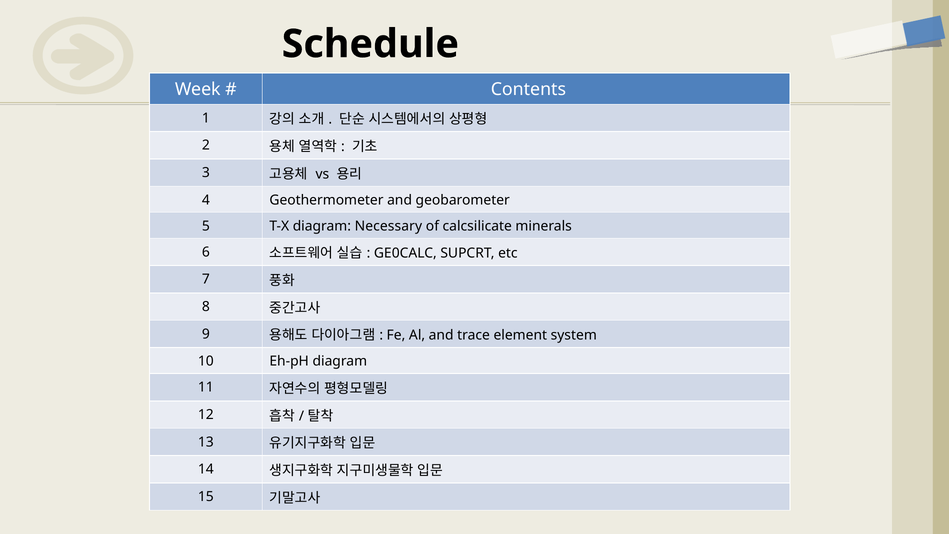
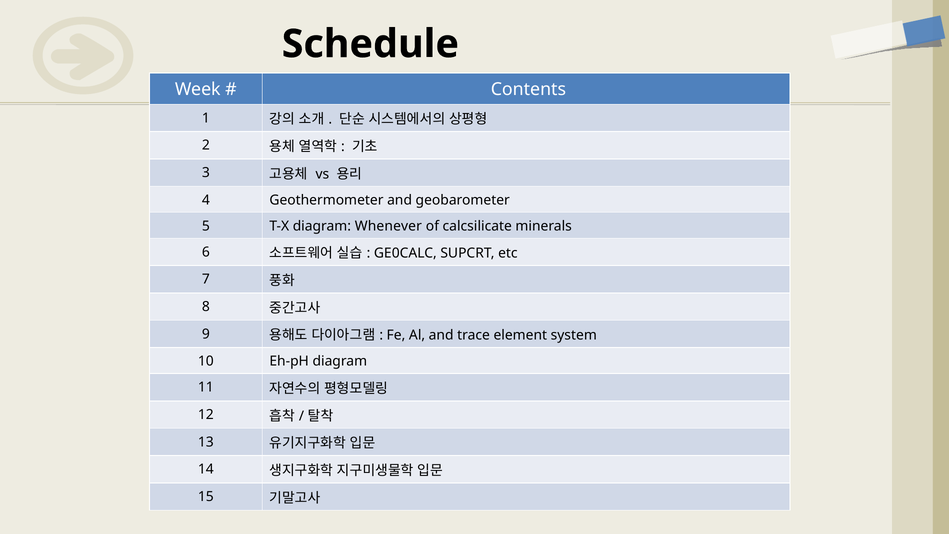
Necessary: Necessary -> Whenever (388, 226)
